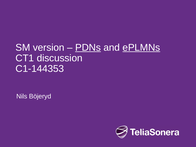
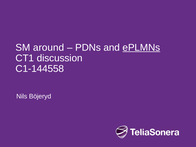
version: version -> around (49, 48)
PDNs underline: present -> none (88, 48)
C1-144353: C1-144353 -> C1-144558 (40, 69)
